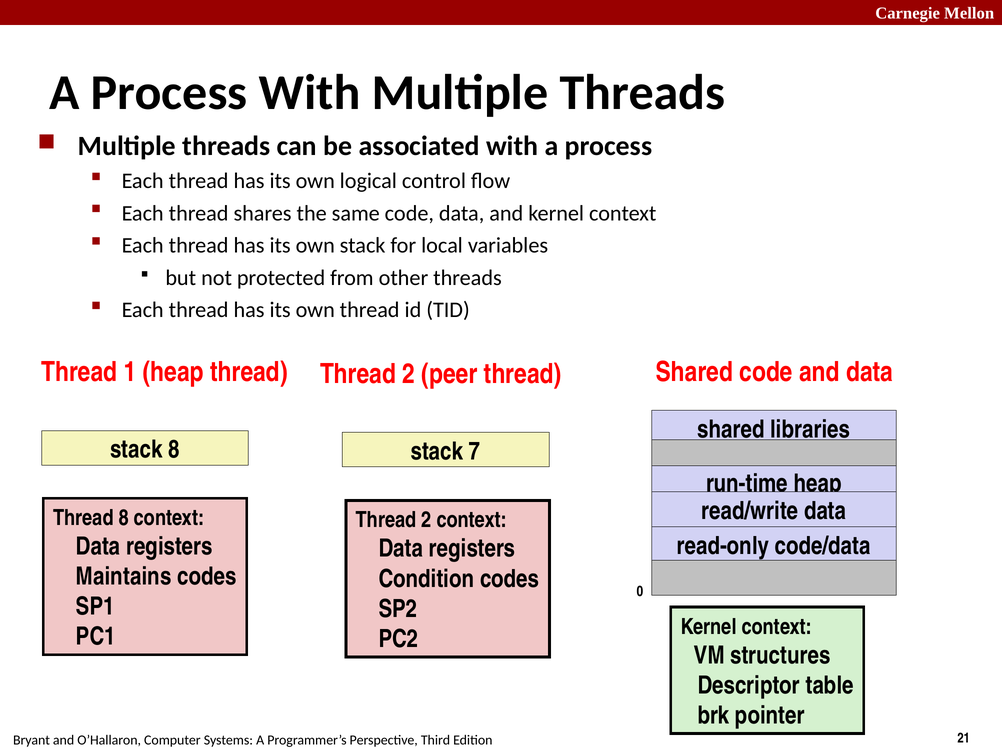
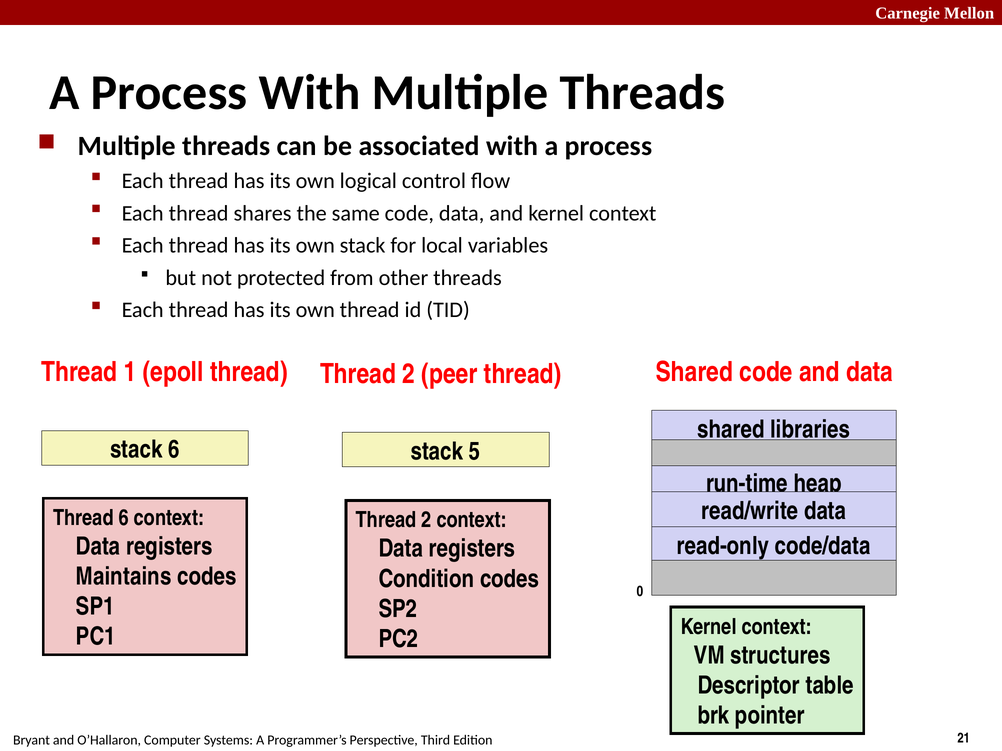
1 heap: heap -> epoll (173, 372)
stack 8: 8 -> 6 (174, 450)
7: 7 -> 5 (475, 452)
Thread 8: 8 -> 6 (124, 518)
